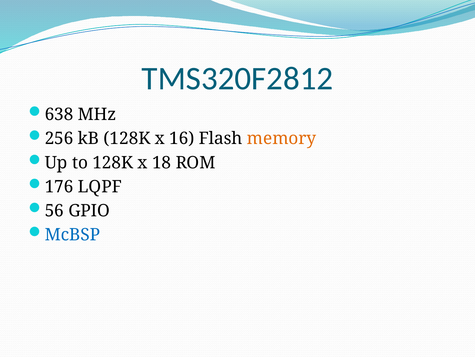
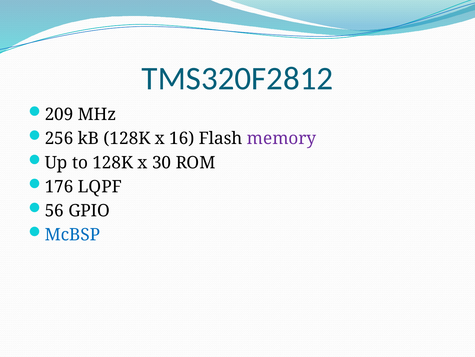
638: 638 -> 209 (59, 114)
memory colour: orange -> purple (282, 138)
18: 18 -> 30 (162, 162)
